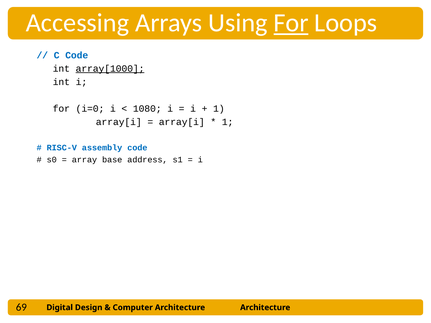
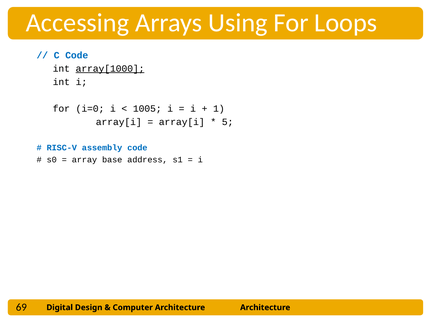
For underline: present -> none (291, 23)
1080: 1080 -> 1005 (147, 109)
1: 1 -> 5 (228, 122)
